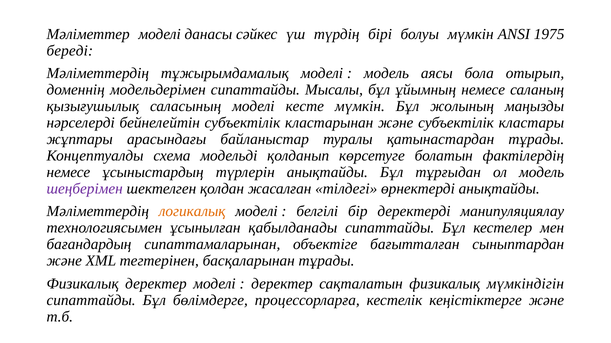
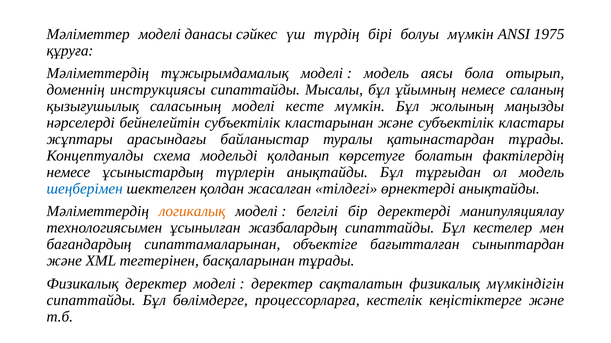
береді: береді -> құруға (70, 51)
модельдерімен: модельдерімен -> инструкциясы (158, 90)
шеңберімен colour: purple -> blue (85, 189)
қабылданады: қабылданады -> жазбалардың (293, 228)
